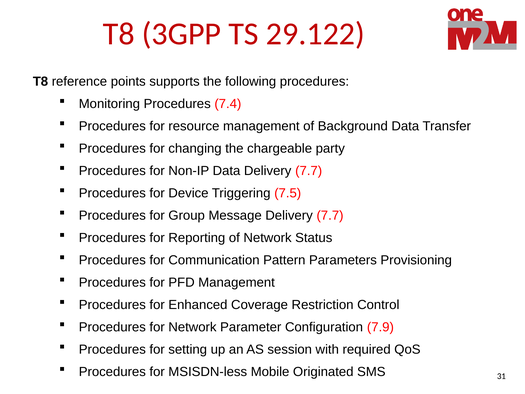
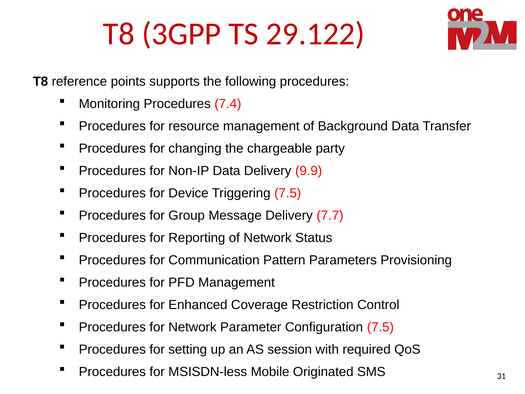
Data Delivery 7.7: 7.7 -> 9.9 (309, 171)
Configuration 7.9: 7.9 -> 7.5 (380, 327)
